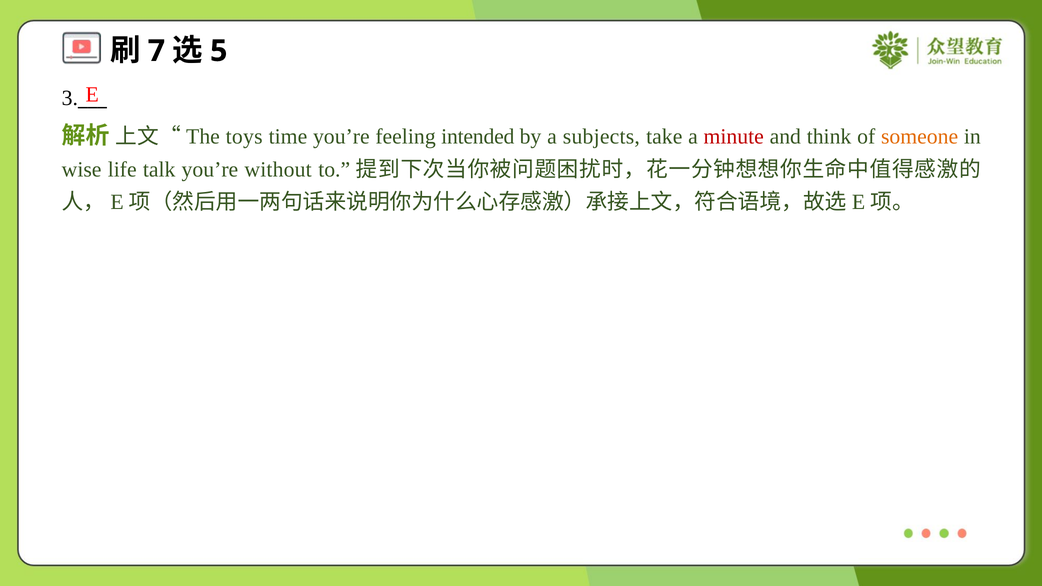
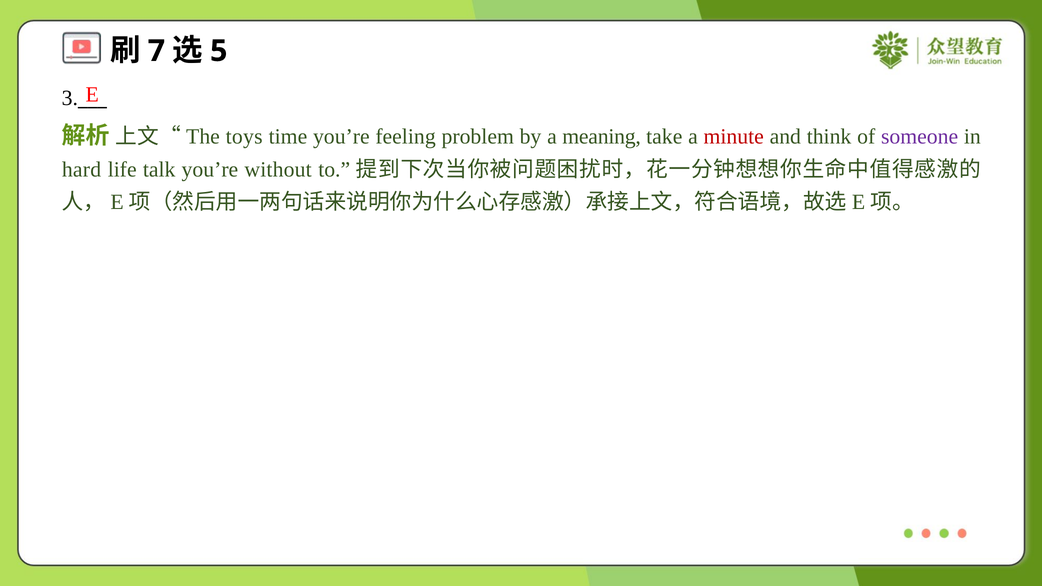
intended: intended -> problem (478, 137)
subjects: subjects -> meaning (602, 137)
someone colour: orange -> purple (920, 137)
wise: wise -> hard (81, 170)
